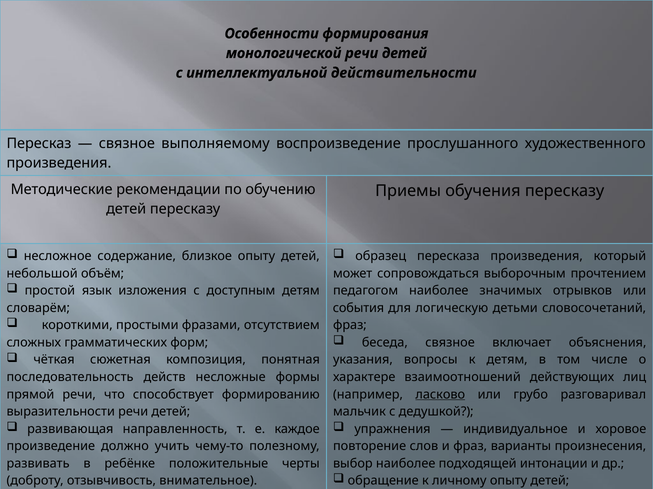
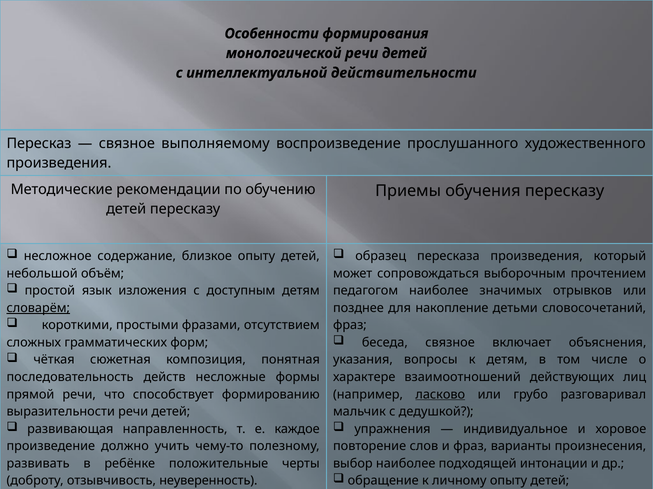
словарём underline: none -> present (38, 308)
события: события -> позднее (358, 308)
логическую: логическую -> накопление (452, 308)
внимательное: внимательное -> неуверенность (208, 481)
